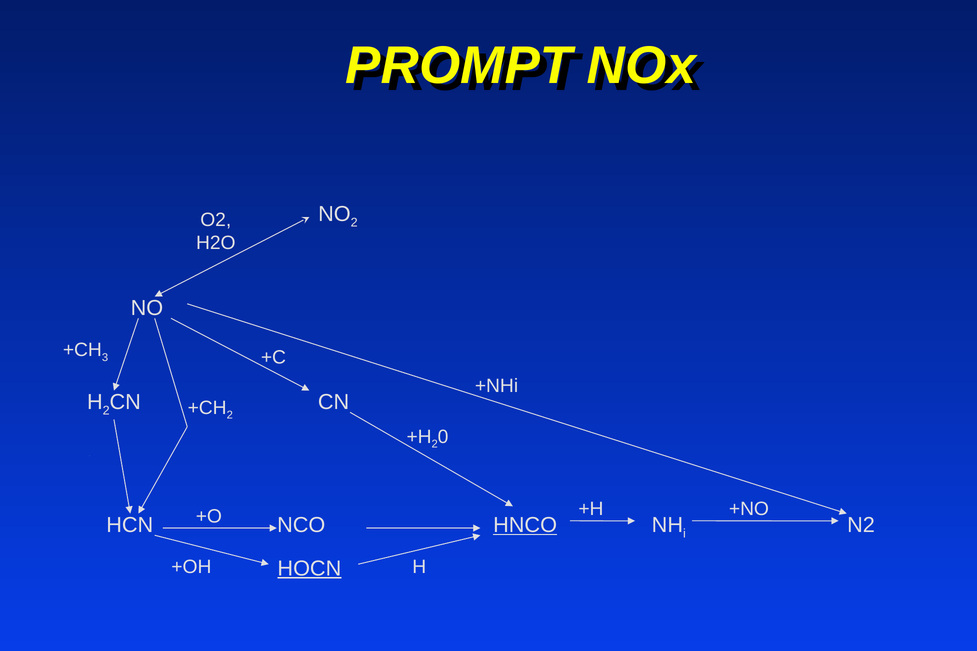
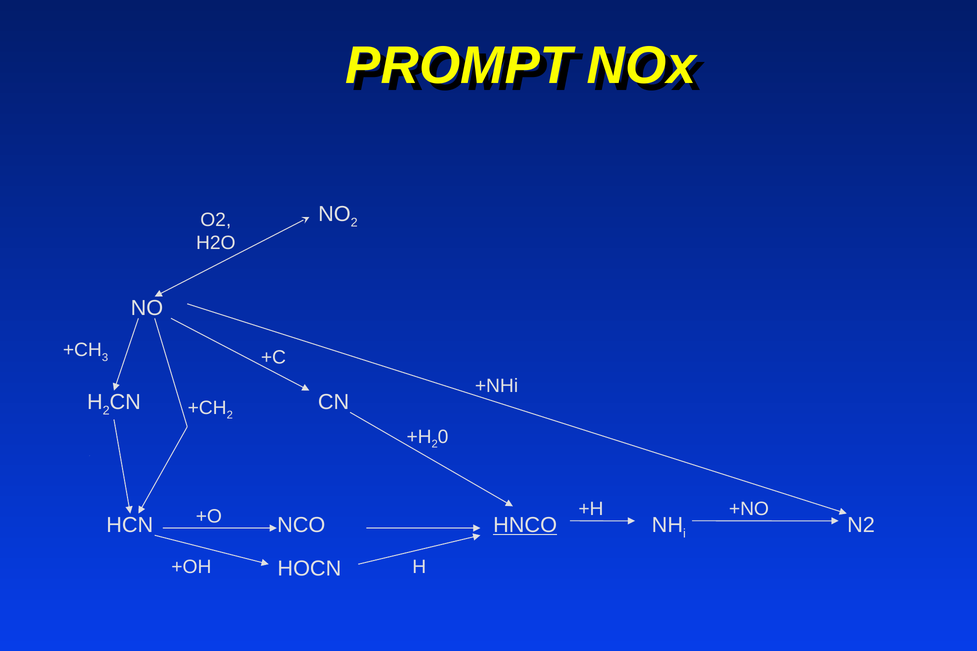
HOCN underline: present -> none (309, 569)
